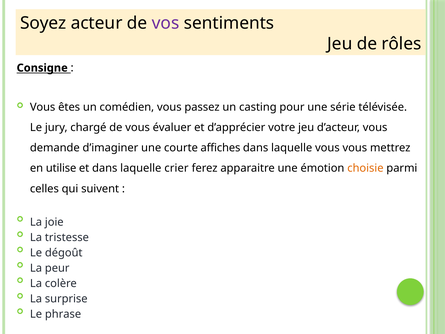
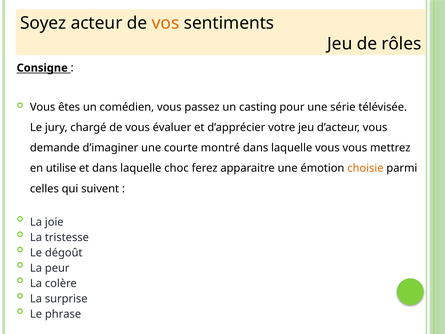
vos colour: purple -> orange (166, 23)
affiches: affiches -> montré (220, 148)
crier: crier -> choc (176, 168)
